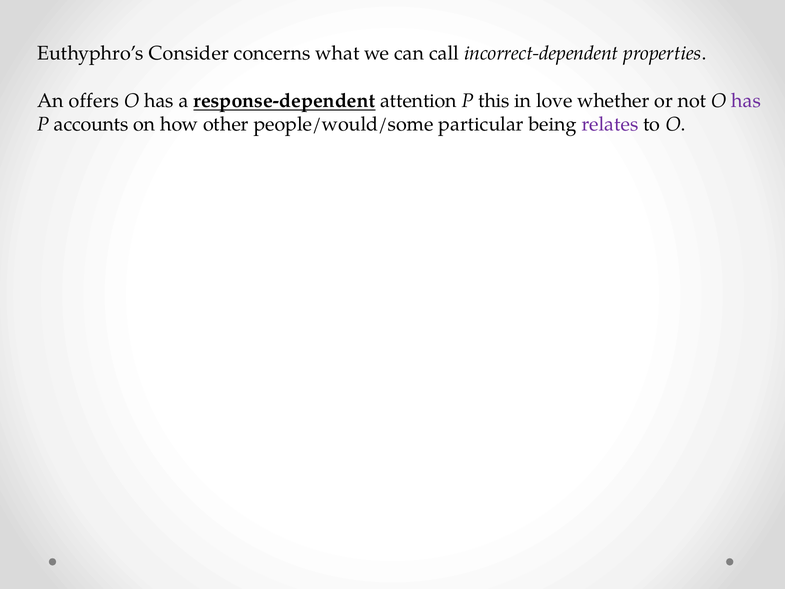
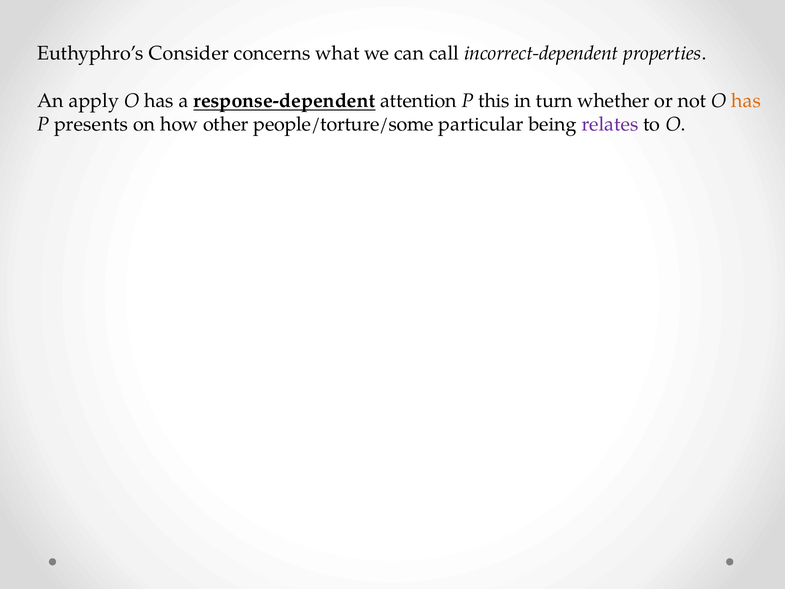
offers: offers -> apply (94, 101)
love: love -> turn (554, 101)
has colour: purple -> orange (746, 101)
accounts: accounts -> presents (91, 124)
people/would/some: people/would/some -> people/torture/some (344, 124)
